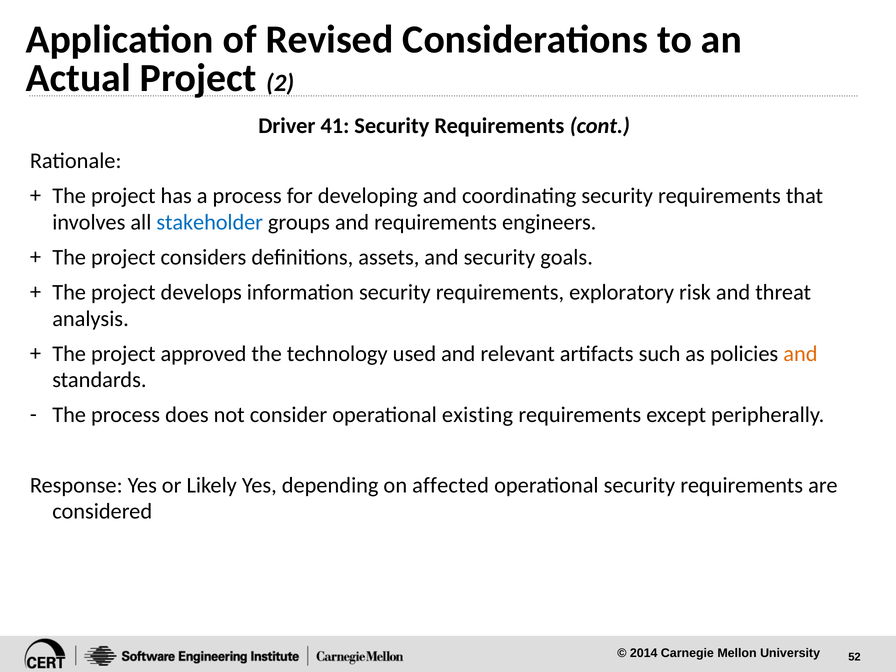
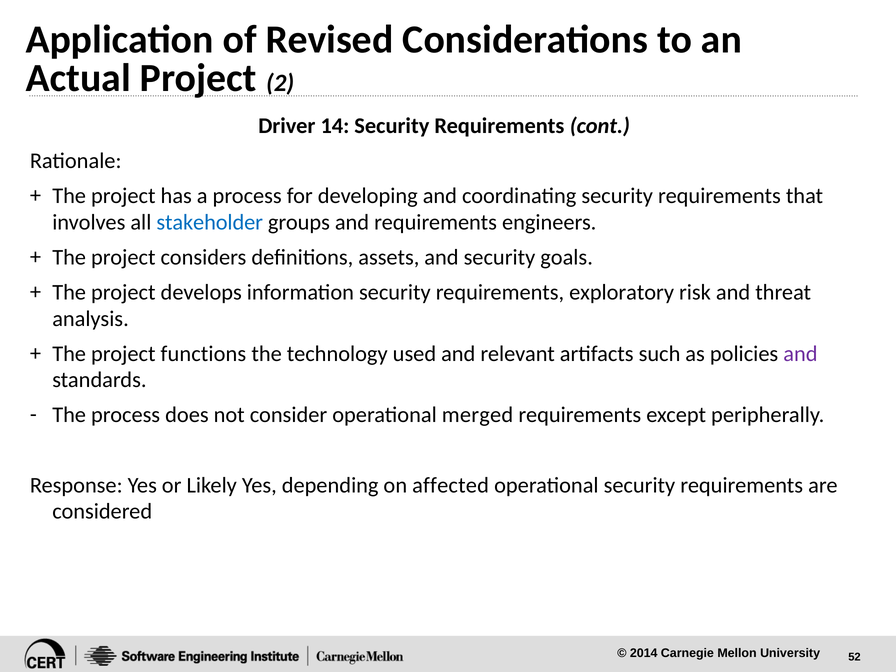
41: 41 -> 14 (335, 126)
approved: approved -> functions (203, 354)
and colour: orange -> purple (800, 354)
existing: existing -> merged (477, 415)
